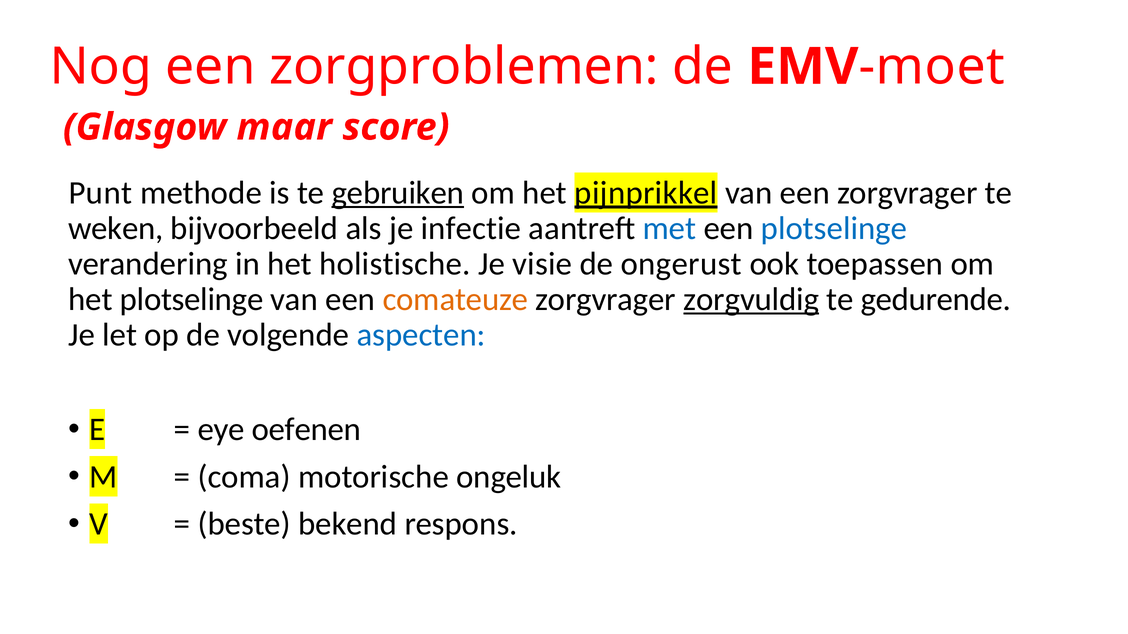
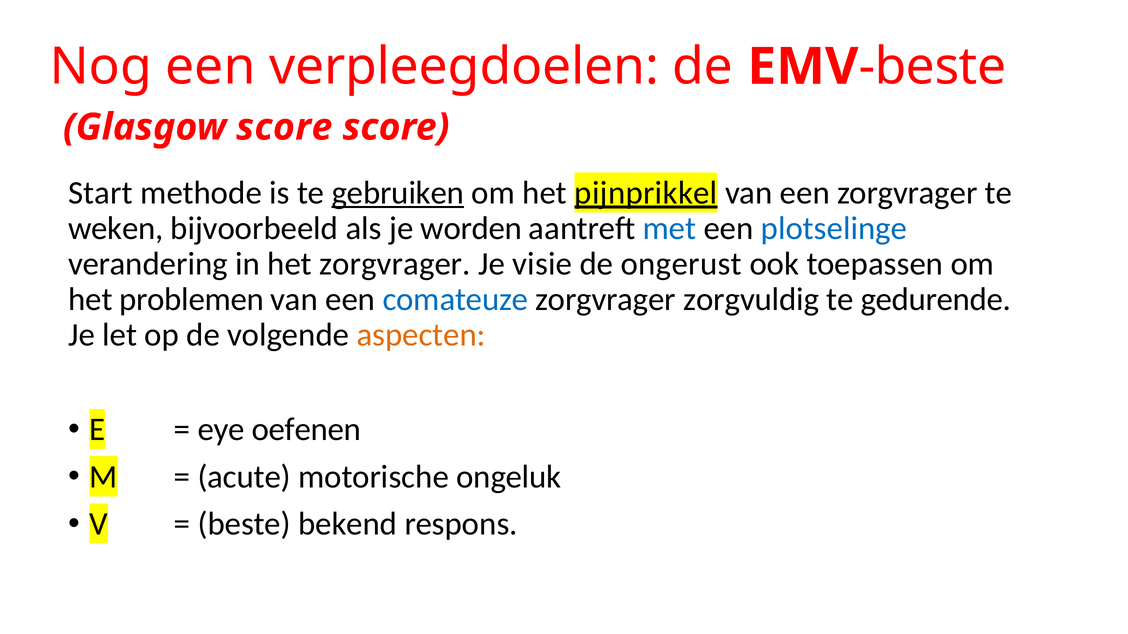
zorgproblemen: zorgproblemen -> verpleegdoelen (464, 67)
moet: moet -> beste (932, 67)
Glasgow maar: maar -> score (284, 127)
Punt: Punt -> Start (100, 193)
infectie: infectie -> worden (471, 229)
het holistische: holistische -> zorgvrager (395, 264)
het plotselinge: plotselinge -> problemen (192, 300)
comateuze colour: orange -> blue (455, 300)
zorgvuldig underline: present -> none (751, 300)
aspecten colour: blue -> orange (421, 335)
coma: coma -> acute (244, 477)
